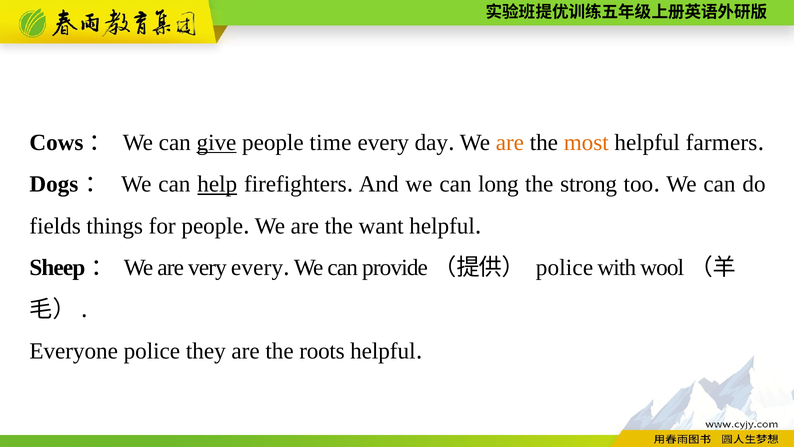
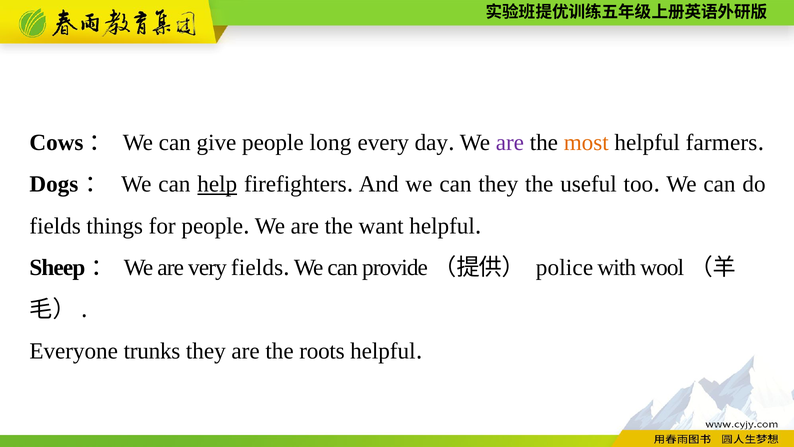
give underline: present -> none (216, 142)
time: time -> long (330, 142)
are colour: orange -> purple (510, 142)
can long: long -> they (498, 184)
strong: strong -> useful (588, 184)
very every: every -> fields (257, 268)
Everyone police: police -> trunks (152, 351)
